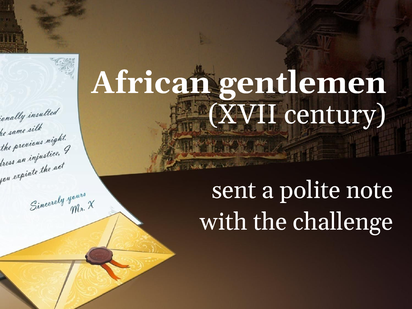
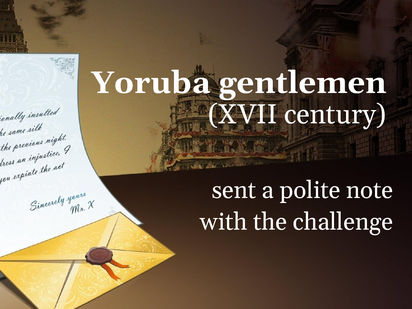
African: African -> Yoruba (151, 83)
